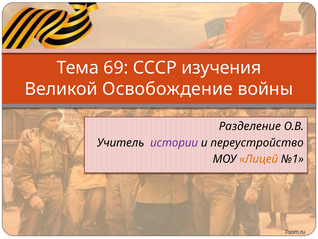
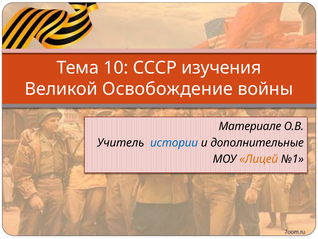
69: 69 -> 10 (116, 68)
Разделение: Разделение -> Материале (250, 126)
истории colour: purple -> blue (174, 142)
переустройство: переустройство -> дополнительные (257, 142)
